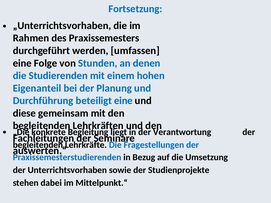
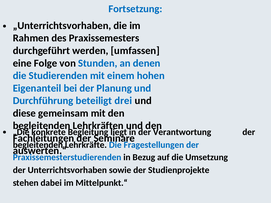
beteiligt eine: eine -> drei (123, 101)
